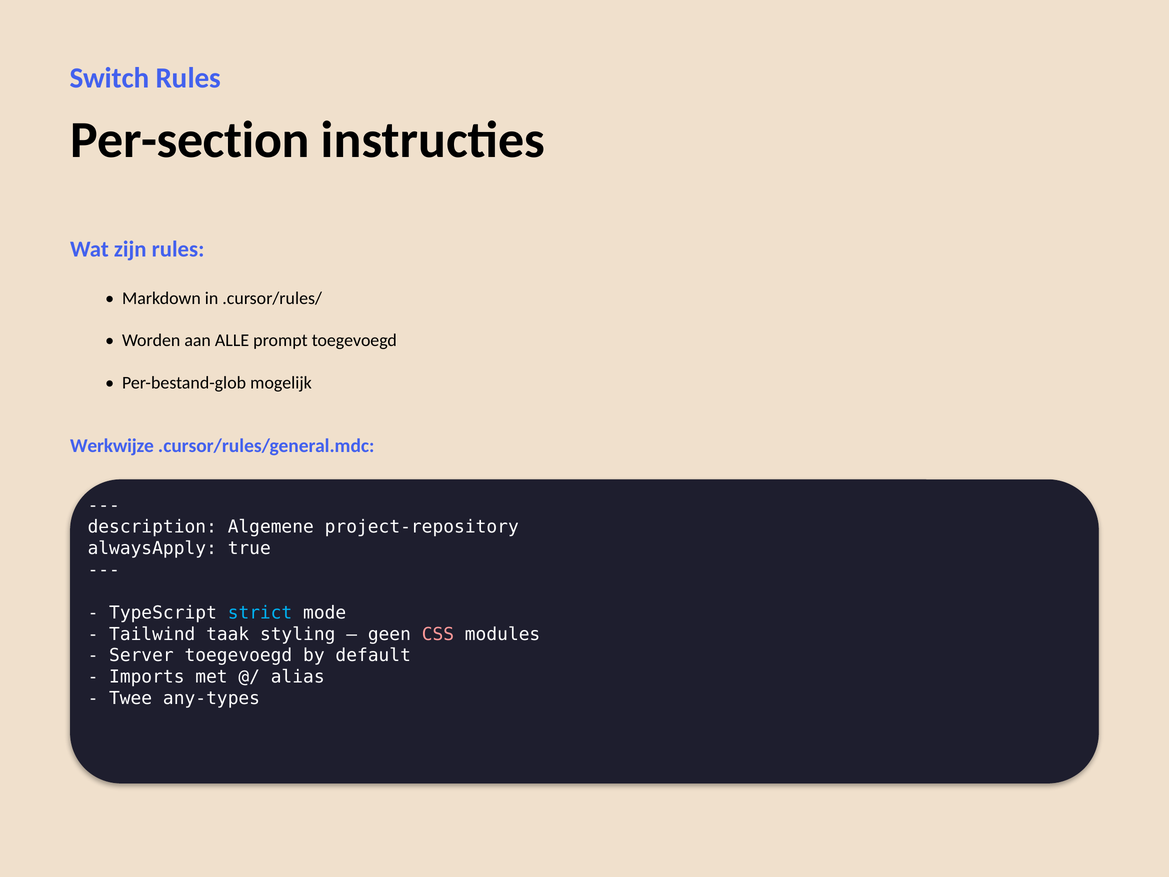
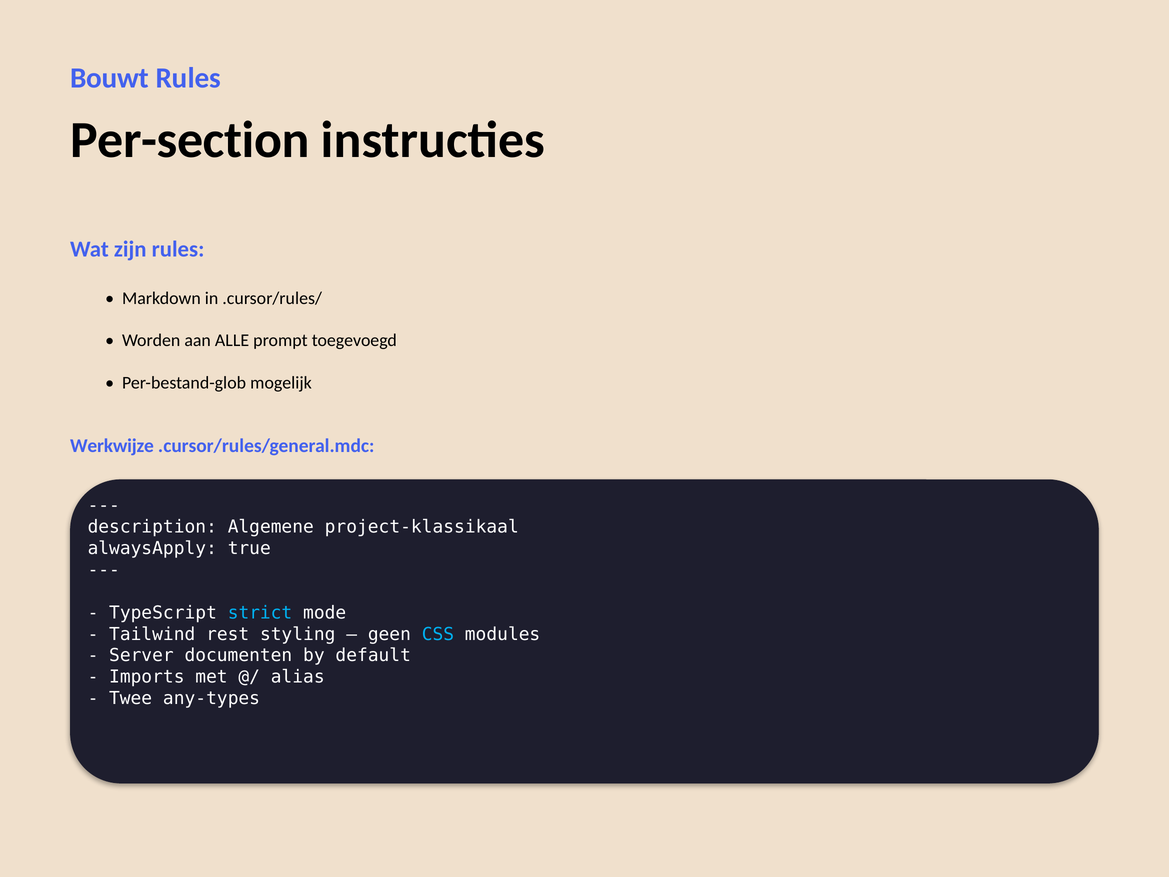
Switch: Switch -> Bouwt (110, 78)
project-repository: project-repository -> project-klassikaal (422, 527)
taak: taak -> rest (228, 634)
CSS colour: pink -> light blue (438, 634)
Server toegevoegd: toegevoegd -> documenten (238, 655)
